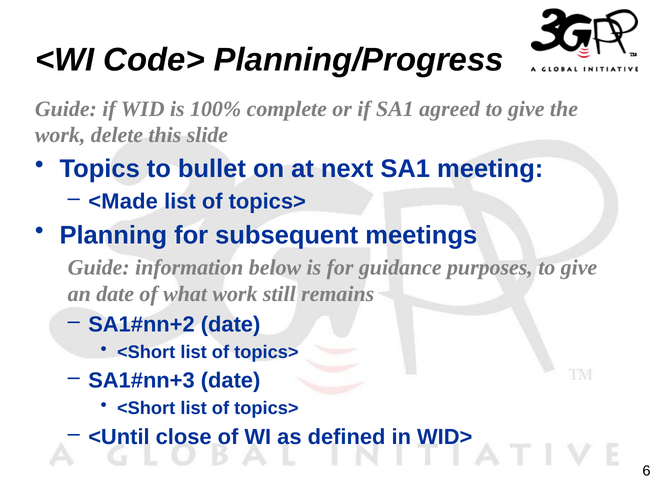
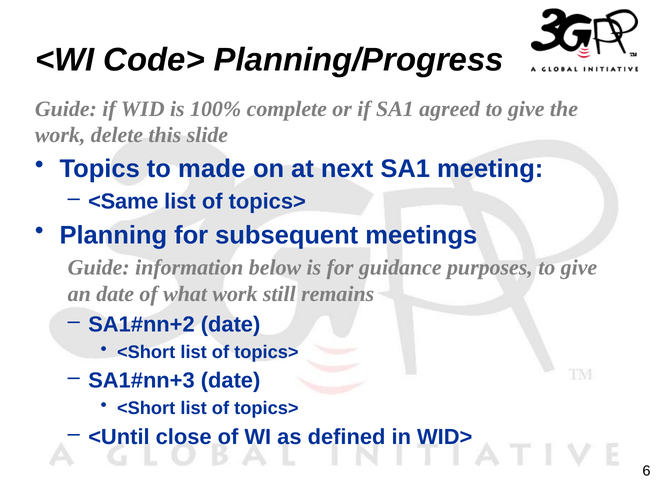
bullet: bullet -> made (212, 169)
<Made: <Made -> <Same (123, 202)
